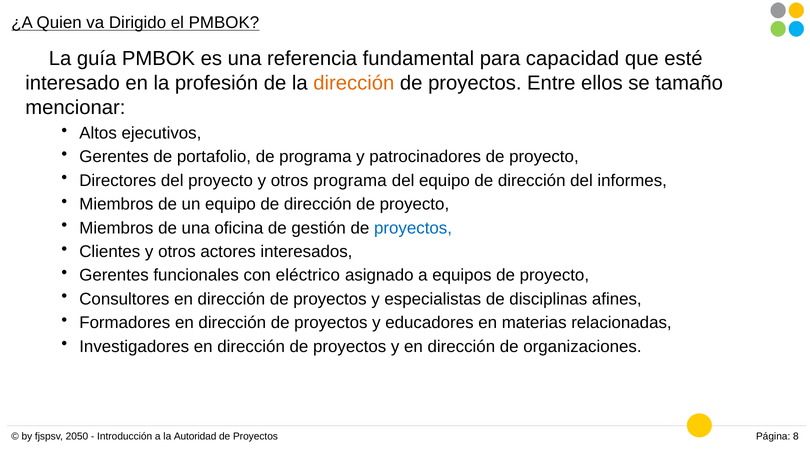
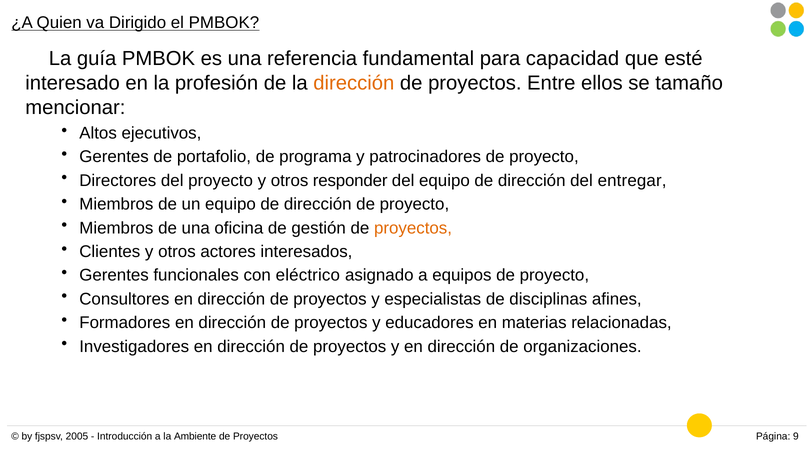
otros programa: programa -> responder (350, 180)
informes: informes -> entregar (632, 180)
proyectos colour: blue -> orange (413, 228)
2050: 2050 -> 2005 (77, 436)
Autoridad: Autoridad -> Ambiente (195, 436)
8: 8 -> 9 (796, 436)
